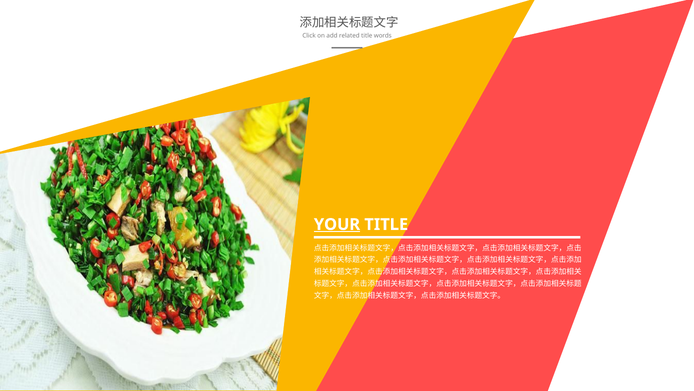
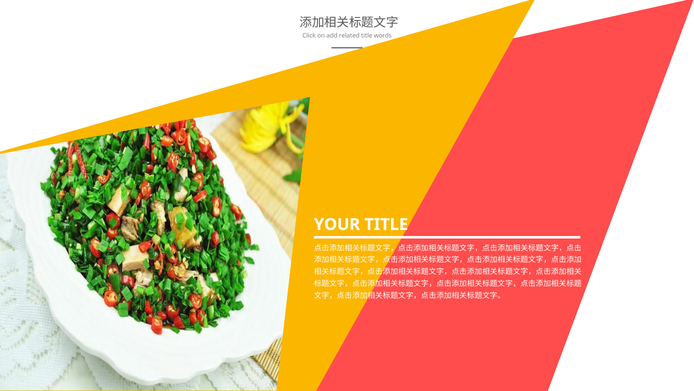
YOUR underline: present -> none (337, 224)
